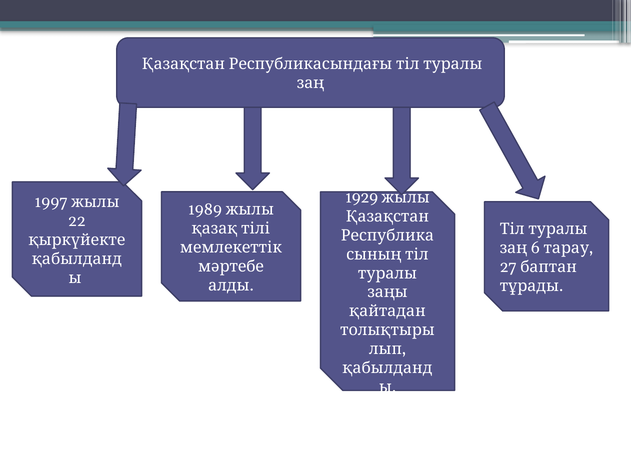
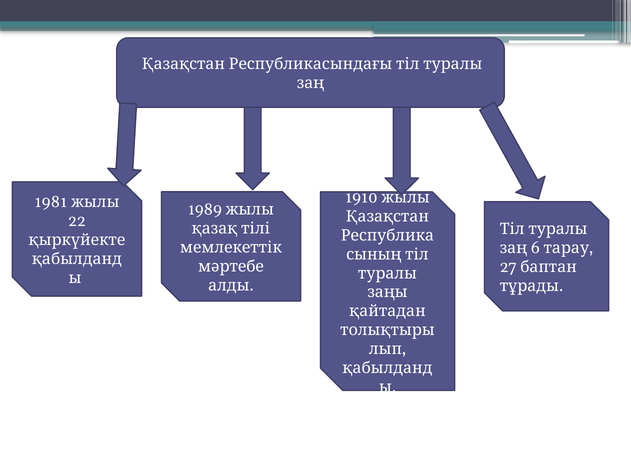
1929: 1929 -> 1910 (362, 198)
1997: 1997 -> 1981 (51, 202)
